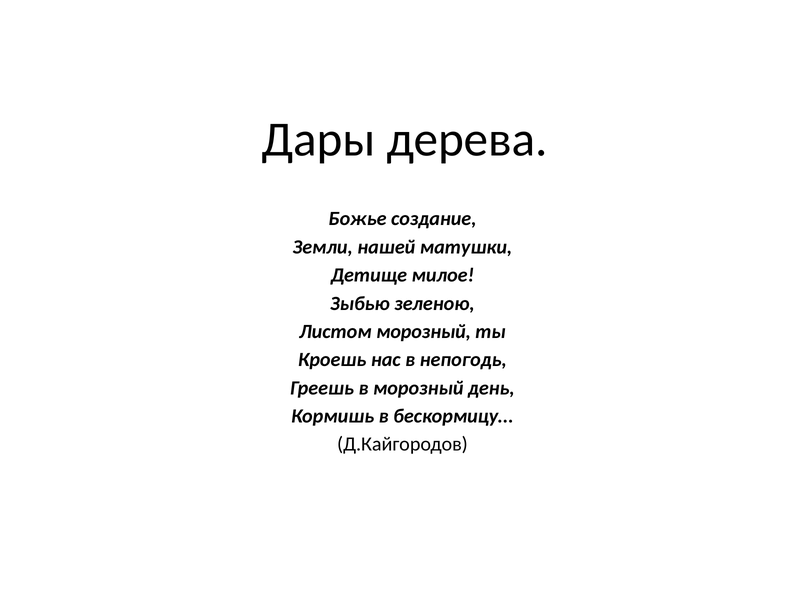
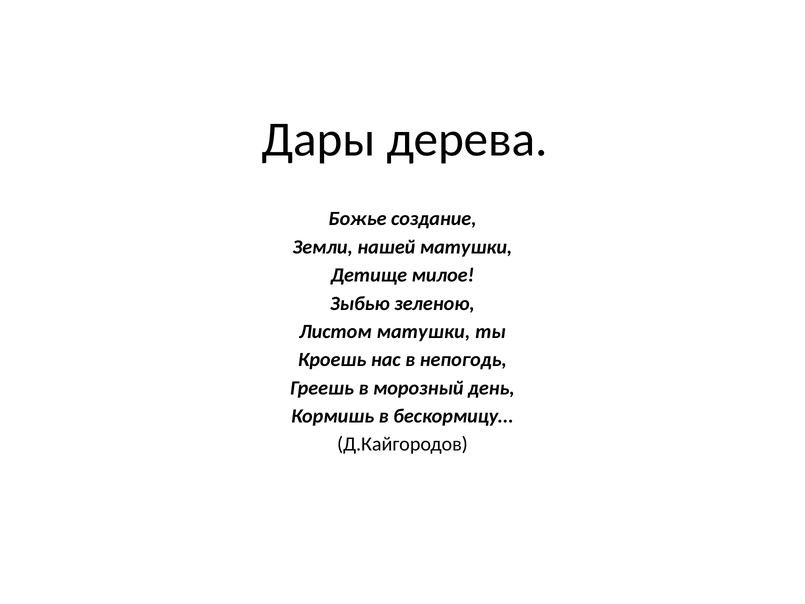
Листом морозный: морозный -> матушки (423, 331)
